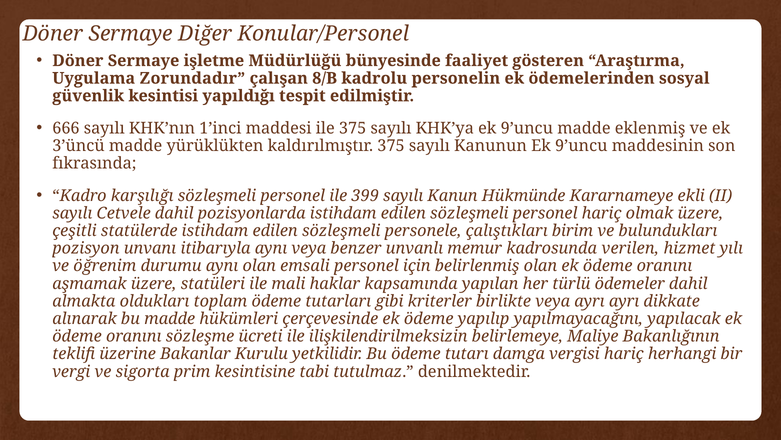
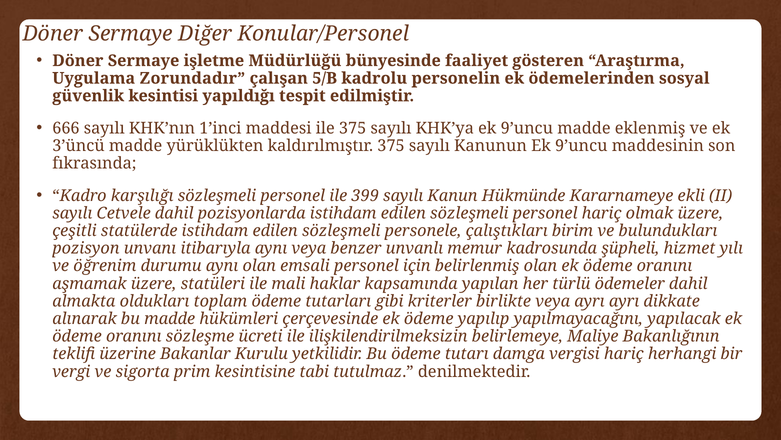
8/B: 8/B -> 5/B (325, 78)
verilen: verilen -> şüpheli (630, 248)
